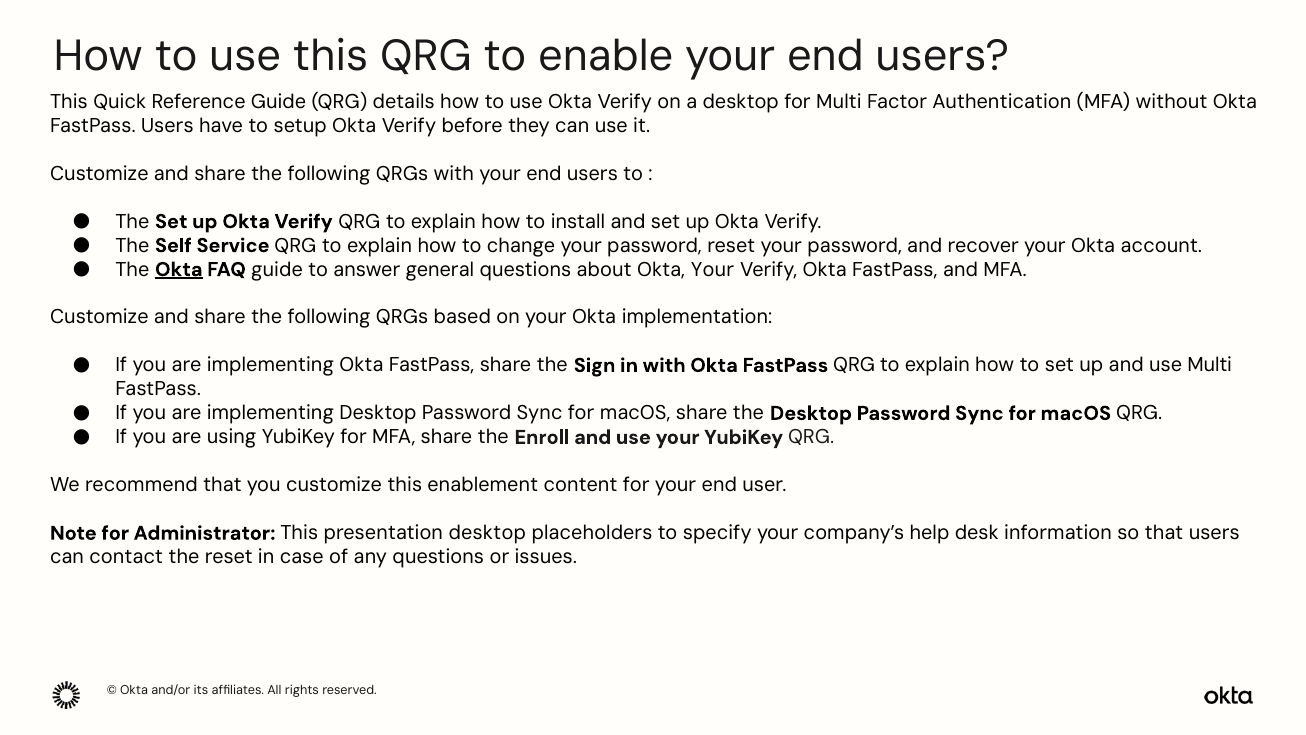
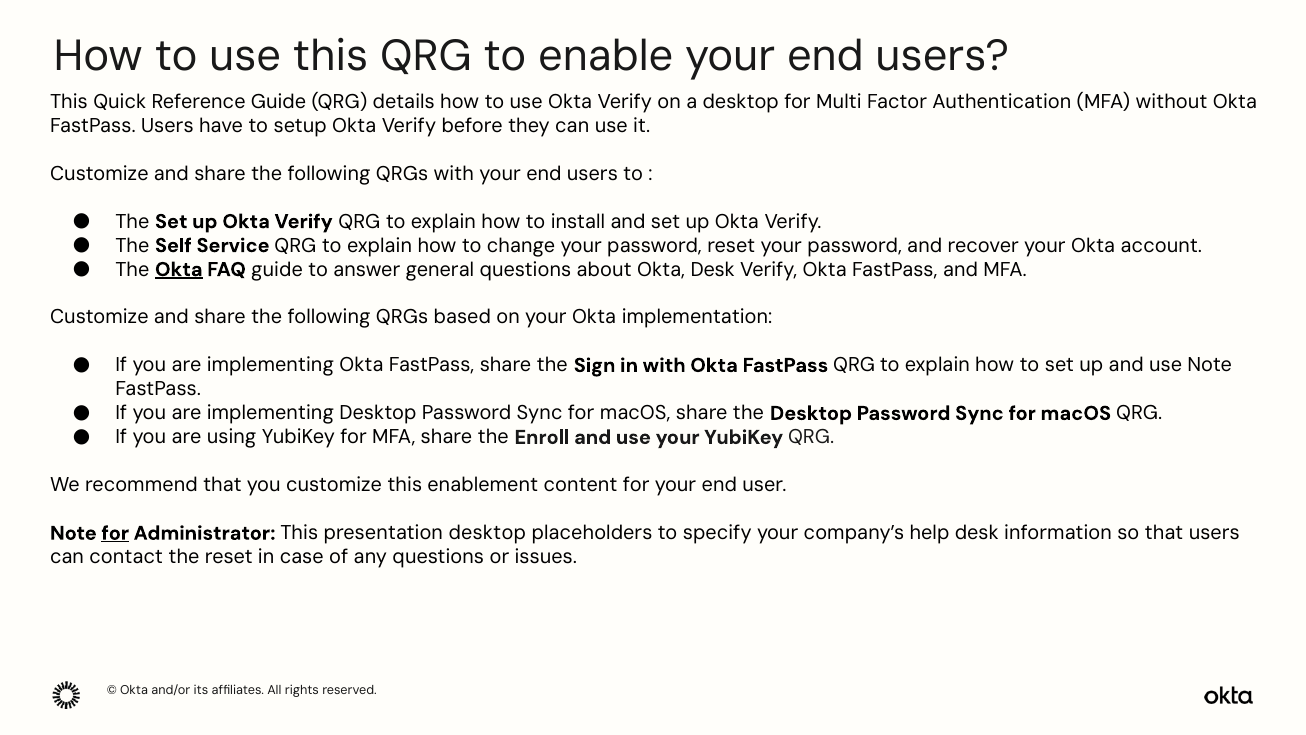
Okta Your: Your -> Desk (713, 269)
use Multi: Multi -> Note (1210, 365)
for underline: none -> present (115, 533)
